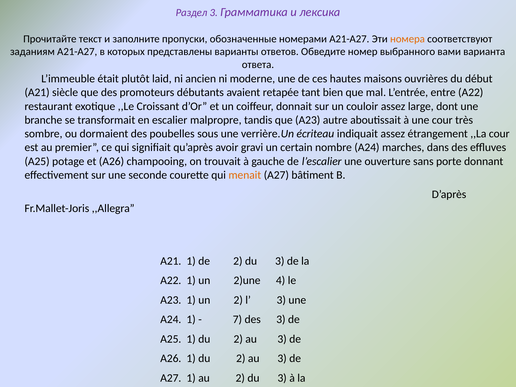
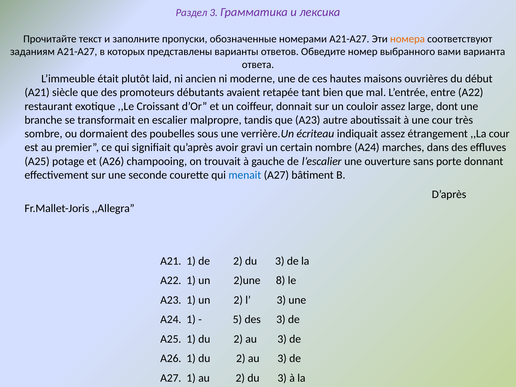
menait colour: orange -> blue (245, 175)
4: 4 -> 8 (281, 280)
7: 7 -> 5 (237, 319)
